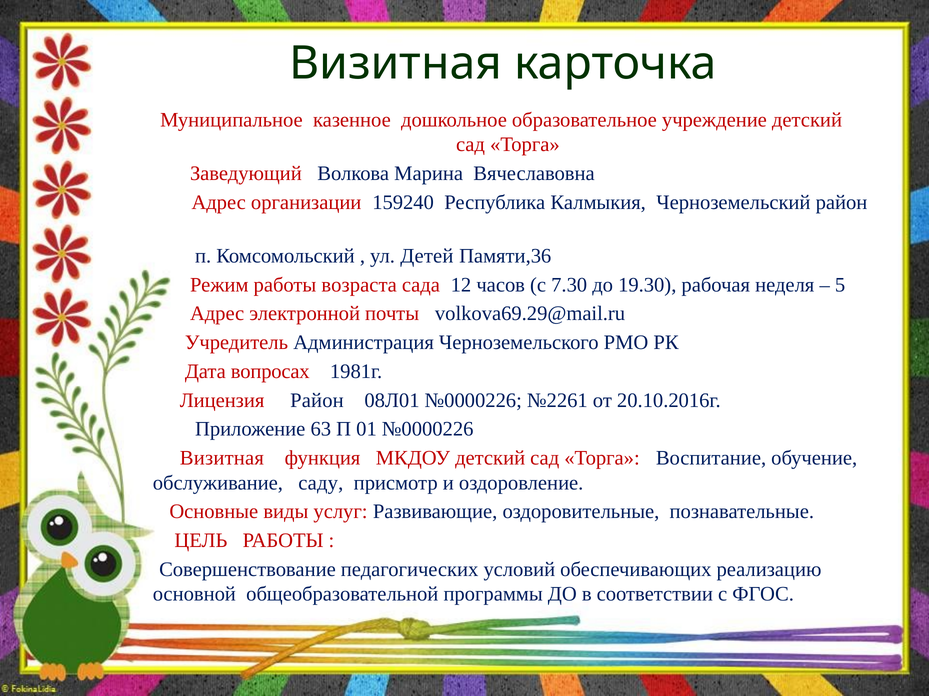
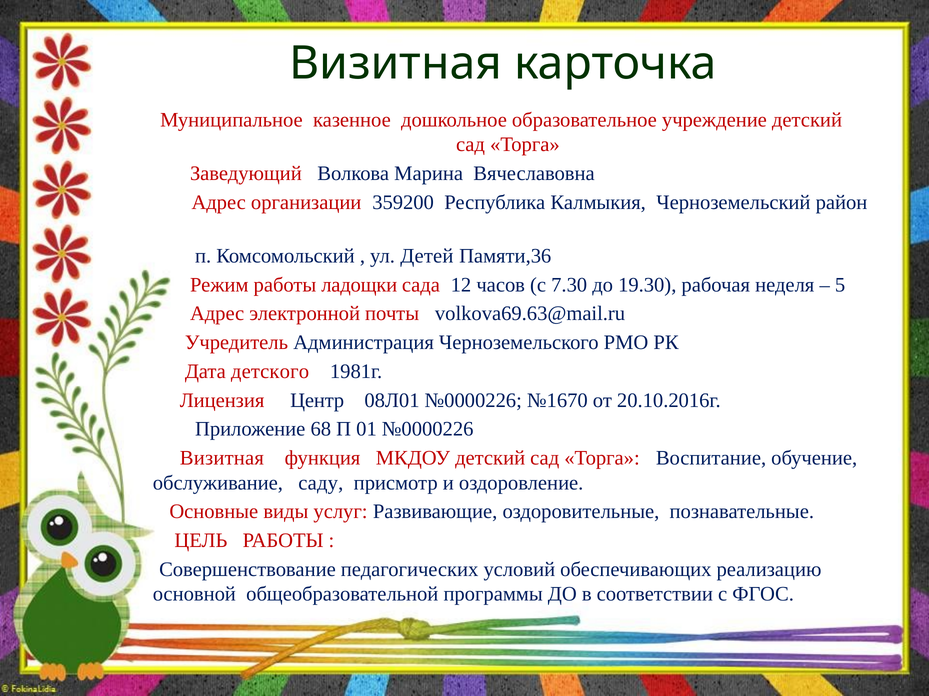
159240: 159240 -> 359200 (403, 203)
возраста: возраста -> ладощки (359, 285)
volkova69.29@mail.ru: volkova69.29@mail.ru -> volkova69.63@mail.ru (530, 314)
вопросах: вопросах -> детского (270, 372)
Лицензия Район: Район -> Центр (317, 401)
№2261: №2261 -> №1670 (557, 401)
63: 63 -> 68 (321, 430)
